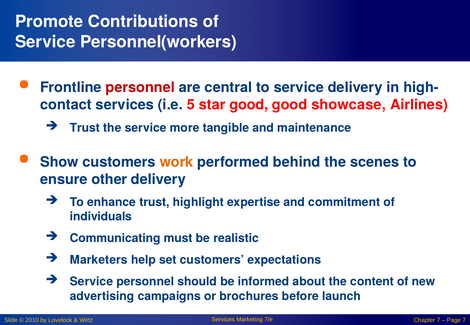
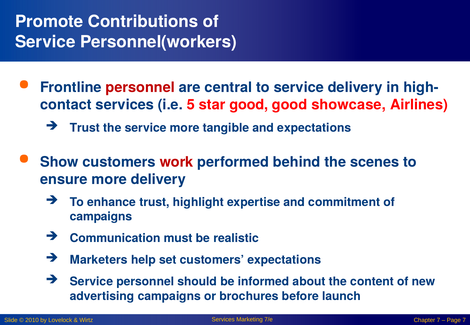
and maintenance: maintenance -> expectations (314, 128)
work colour: orange -> red (177, 162)
ensure other: other -> more (109, 180)
individuals: individuals -> campaigns (101, 217)
Communicating: Communicating -> Communication (115, 239)
